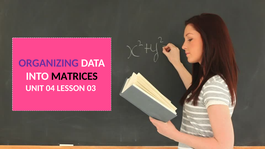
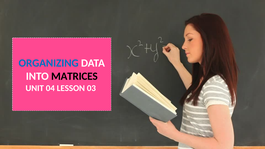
ORGANIZING colour: purple -> blue (49, 63)
